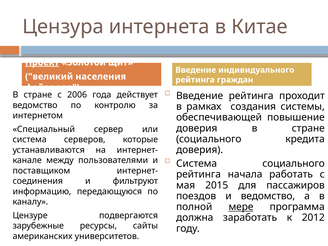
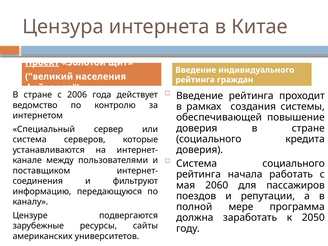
2015: 2015 -> 2060 (217, 185)
и ведомство: ведомство -> репутации (268, 196)
мере underline: present -> none (241, 207)
2012: 2012 -> 2050 (313, 218)
